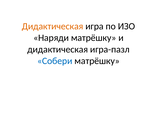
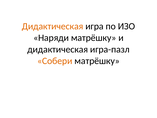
Cобери colour: blue -> orange (55, 61)
